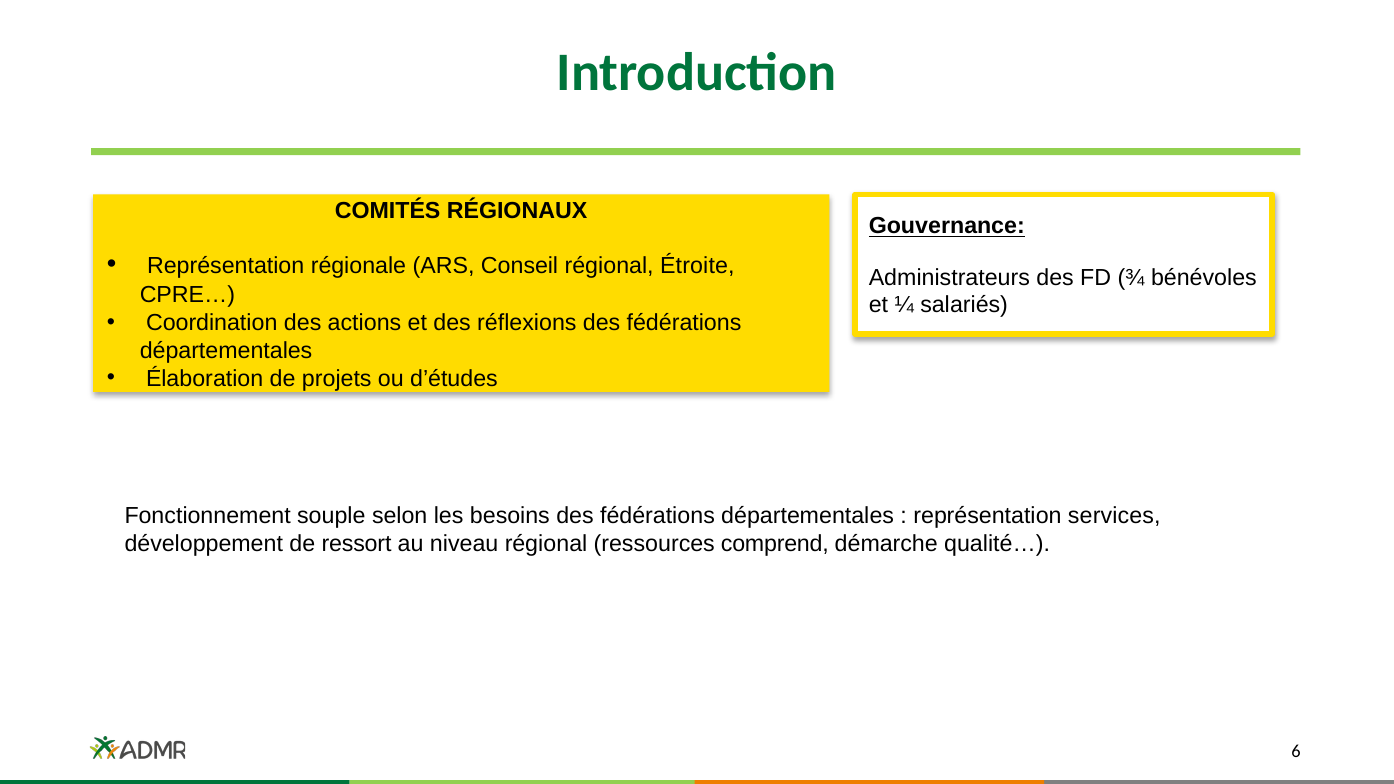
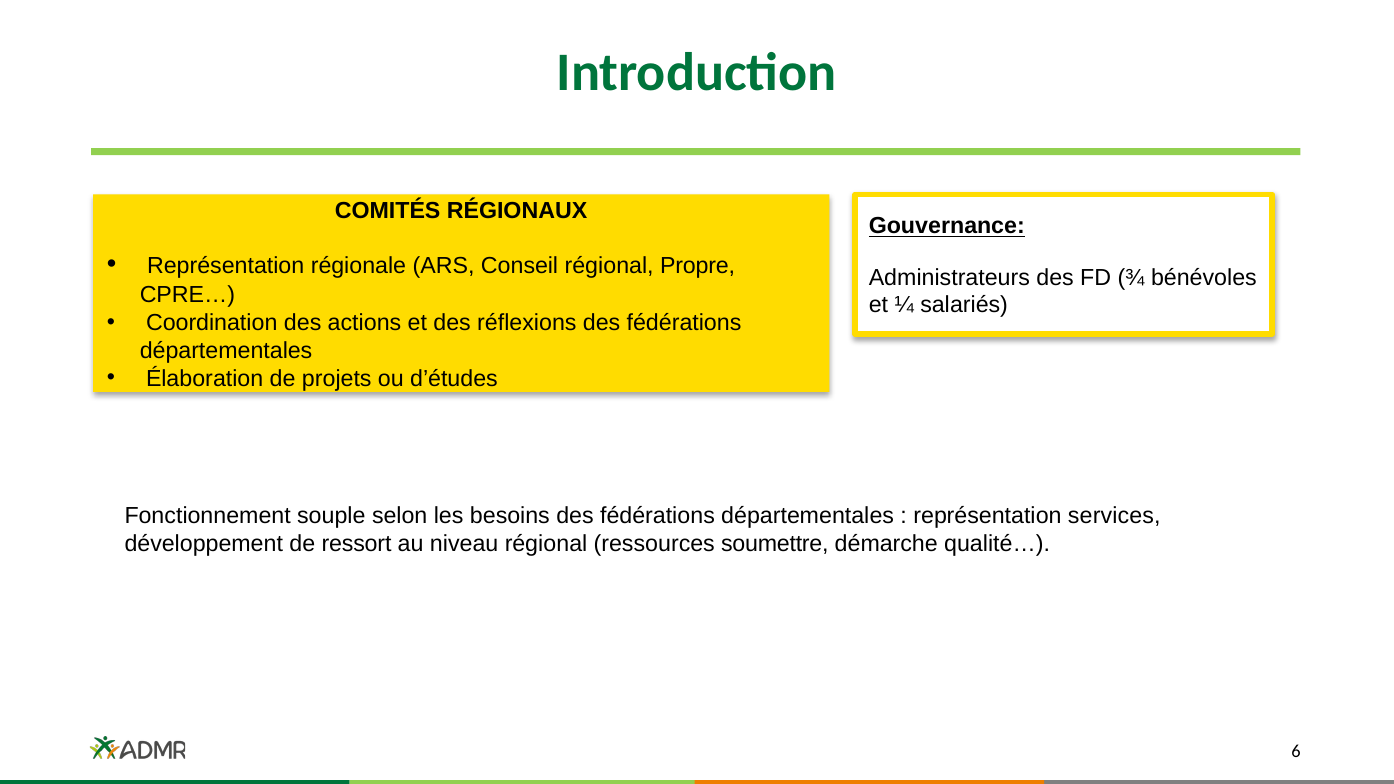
Étroite: Étroite -> Propre (698, 266)
comprend: comprend -> soumettre (775, 544)
